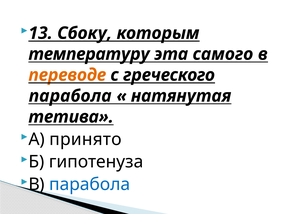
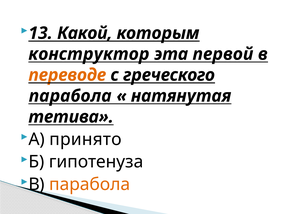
Сбоку: Сбоку -> Какой (85, 33)
температуру: температуру -> конструктор (89, 54)
самого: самого -> первой (223, 54)
парабола colour: blue -> orange (90, 184)
